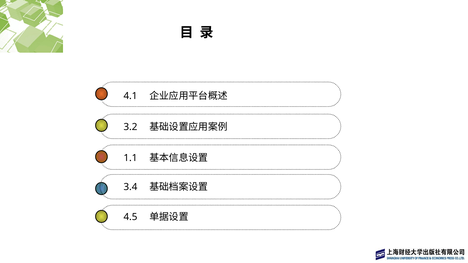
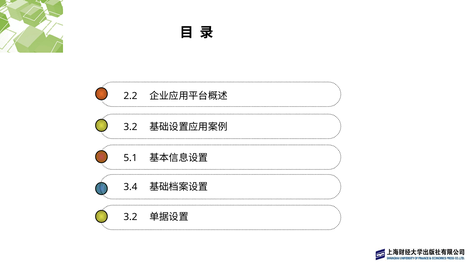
4.1: 4.1 -> 2.2 (130, 96)
1.1: 1.1 -> 5.1 (130, 158)
4.5: 4.5 -> 3.2 (130, 217)
